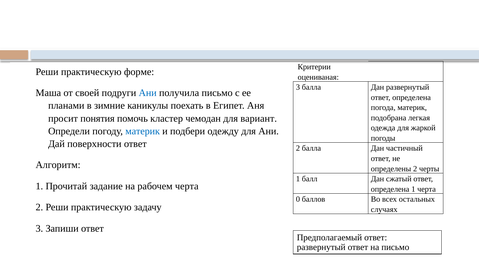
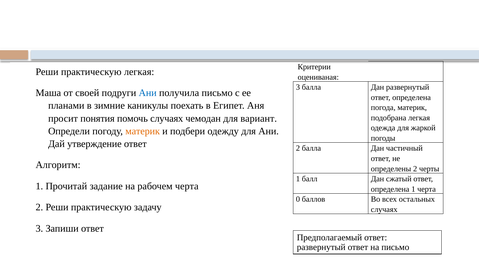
практическую форме: форме -> легкая (139, 72)
помочь кластер: кластер -> случаях (167, 119)
материк colour: blue -> orange (143, 131)
поверхности: поверхности -> утверждение (94, 144)
